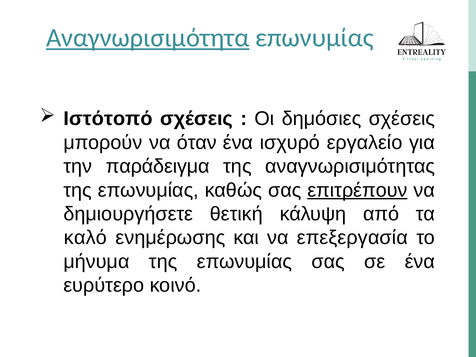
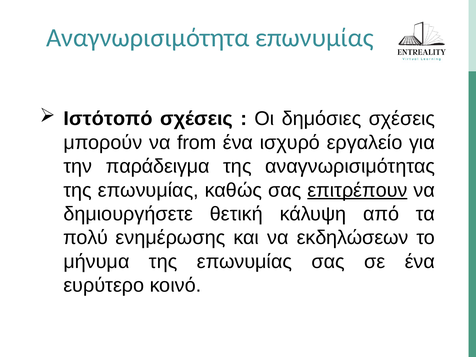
Αναγνωρισιμότητα underline: present -> none (148, 38)
όταν: όταν -> from (197, 143)
καλό: καλό -> πολύ (86, 238)
επεξεργασία: επεξεργασία -> εκδηλώσεων (353, 238)
